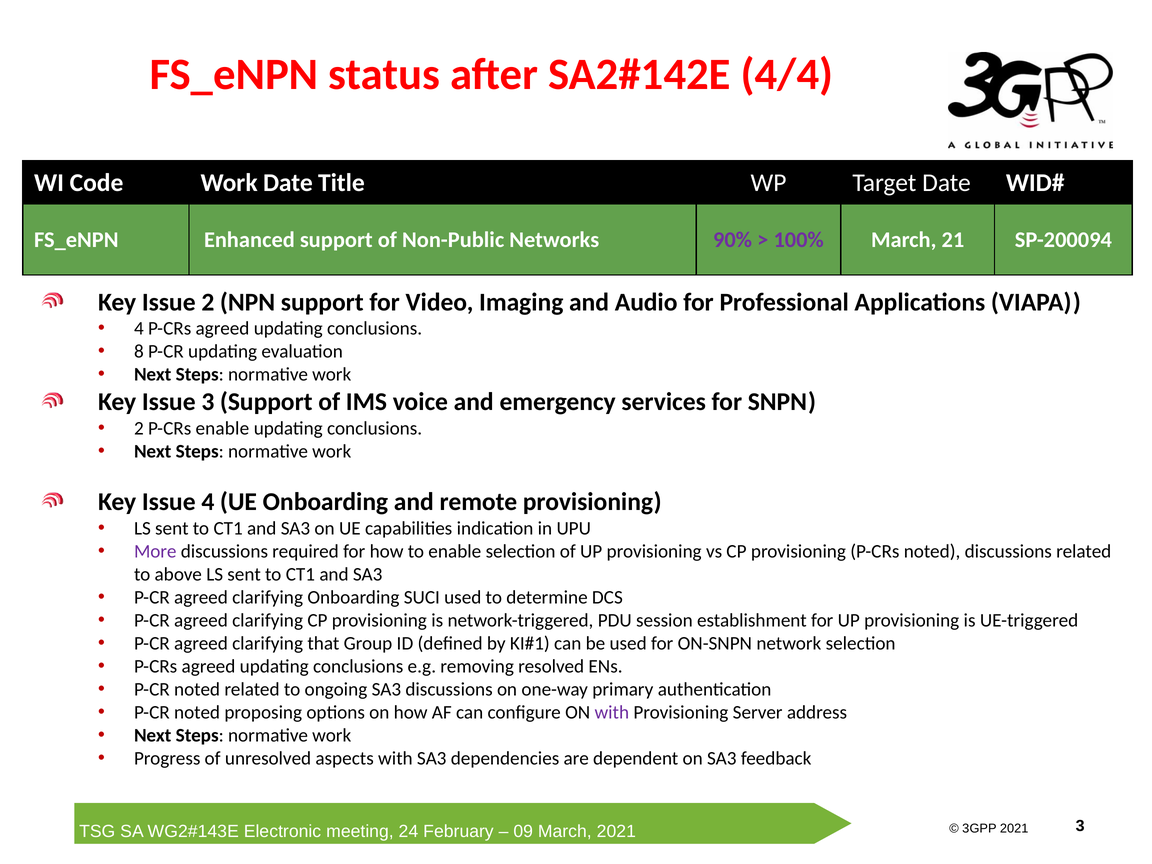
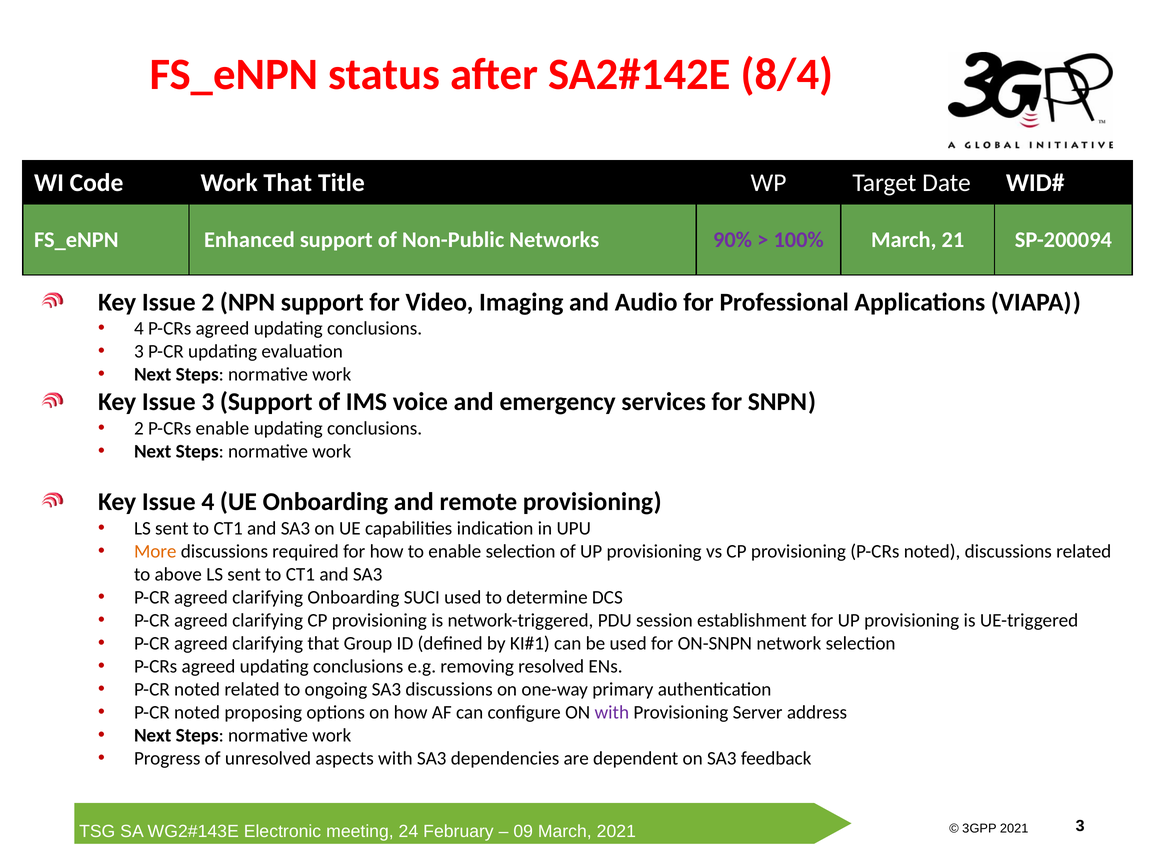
4/4: 4/4 -> 8/4 (787, 74)
Work Date: Date -> That (288, 183)
8: 8 -> 3 (139, 352)
More colour: purple -> orange (155, 551)
